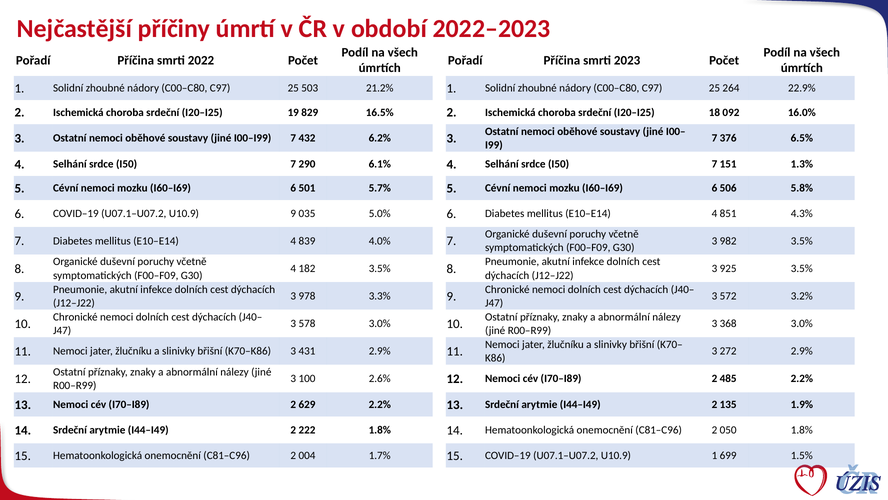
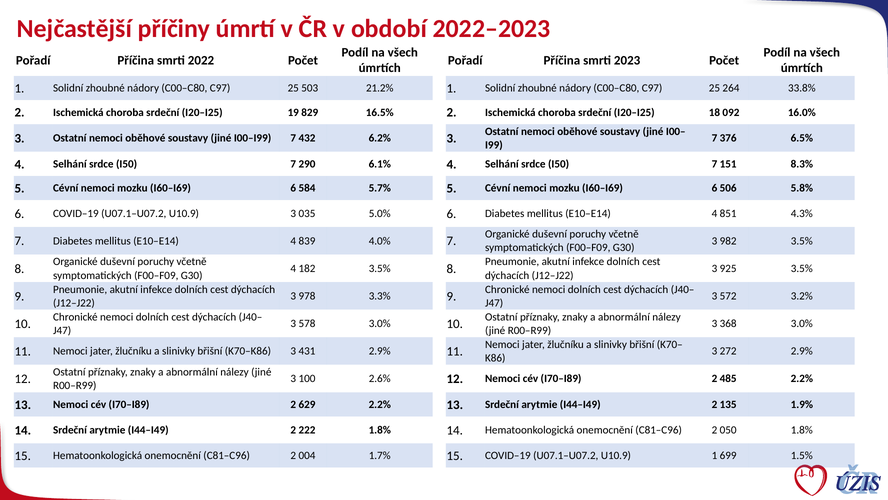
22.9%: 22.9% -> 33.8% (802, 88)
1.3%: 1.3% -> 8.3% (802, 164)
501: 501 -> 584 (307, 188)
U10.9 9: 9 -> 3 (293, 214)
